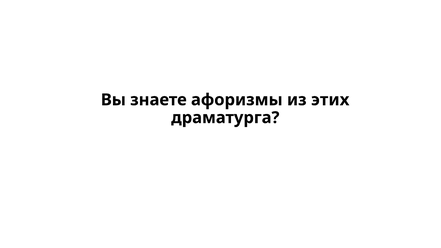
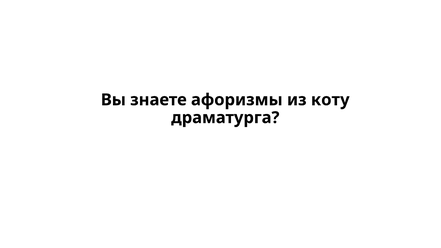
этих: этих -> коту (330, 100)
